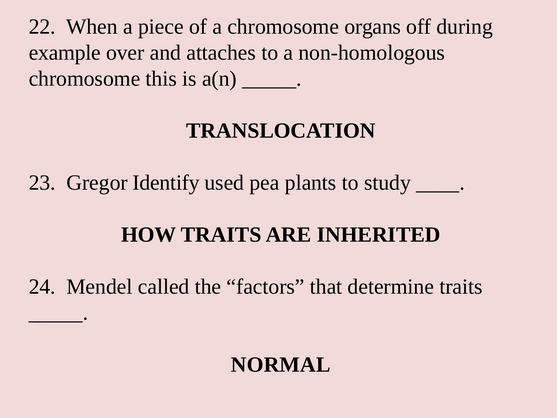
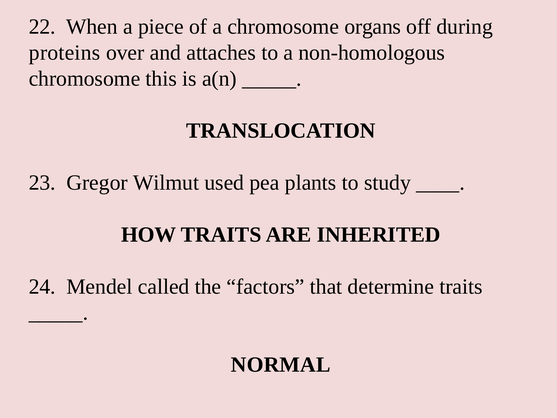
example: example -> proteins (65, 53)
Identify: Identify -> Wilmut (166, 183)
